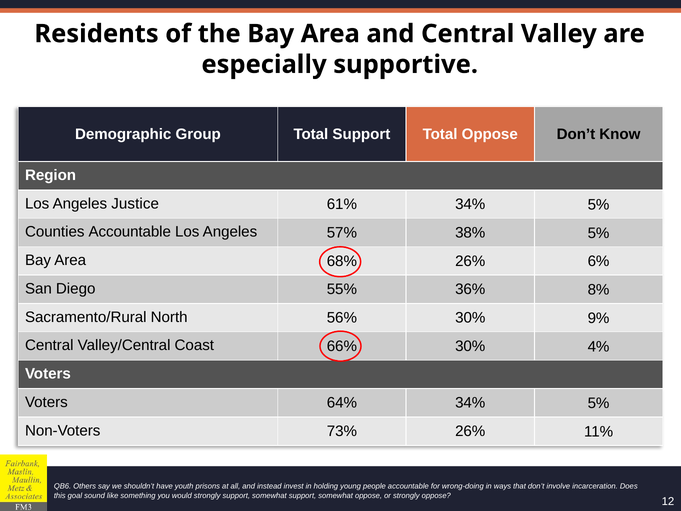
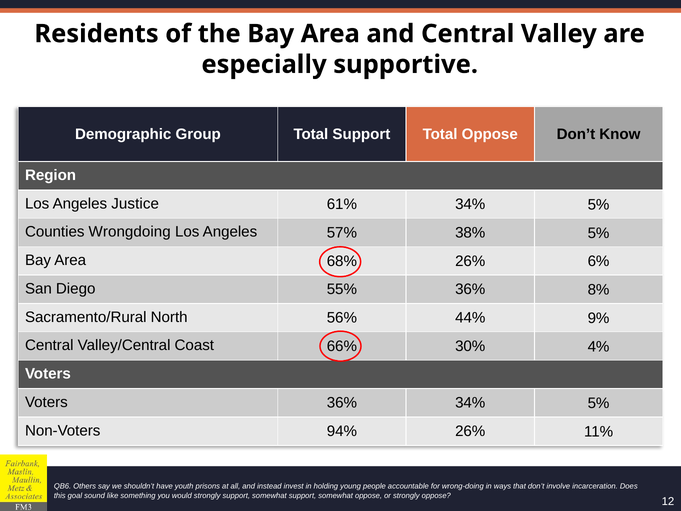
Counties Accountable: Accountable -> Wrongdoing (130, 232)
56% 30%: 30% -> 44% (470, 318)
Voters 64%: 64% -> 36% (342, 403)
73%: 73% -> 94% (342, 431)
